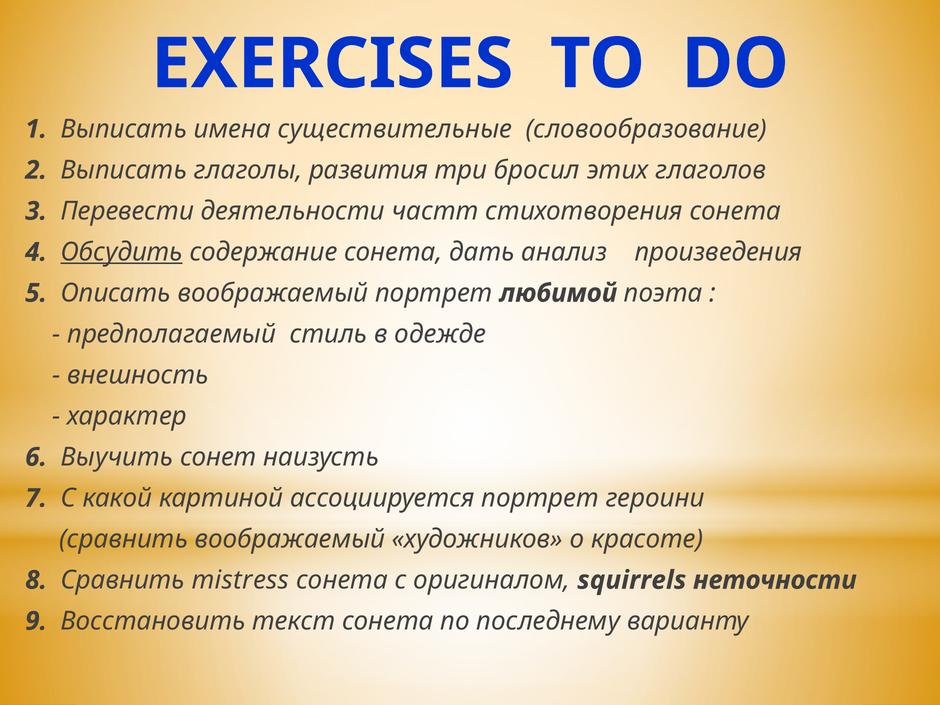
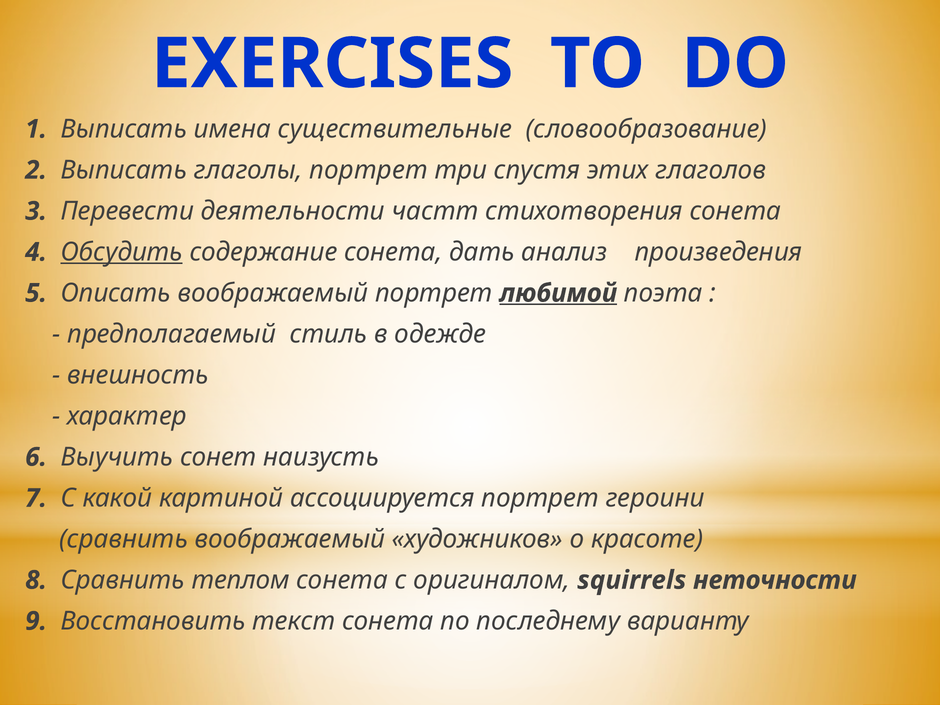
глаголы развития: развития -> портрет (368, 170)
бросил: бросил -> спустя (537, 170)
любимой underline: none -> present (558, 293)
mistress: mistress -> теплом (241, 580)
